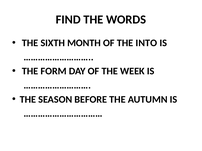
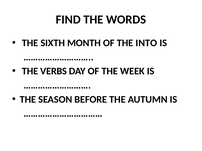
FORM: FORM -> VERBS (54, 71)
